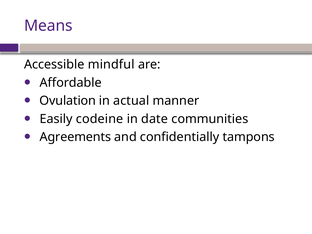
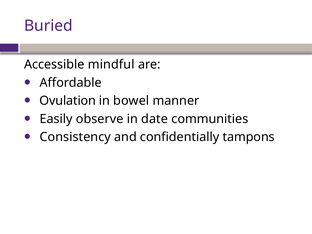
Means: Means -> Buried (48, 26)
actual: actual -> bowel (131, 101)
codeine: codeine -> observe (100, 119)
Agreements: Agreements -> Consistency (75, 137)
